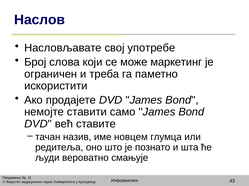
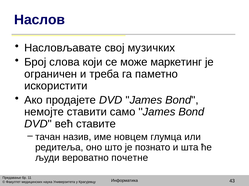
употребе: употребе -> музичких (151, 48)
смањује: смањује -> почетне (130, 158)
